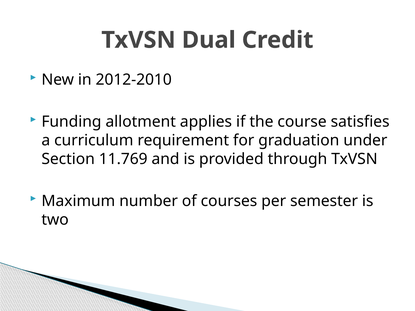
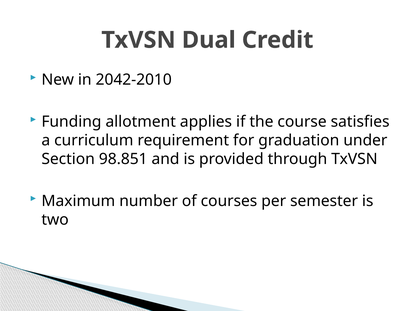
2012-2010: 2012-2010 -> 2042-2010 (134, 80)
11.769: 11.769 -> 98.851 (123, 159)
